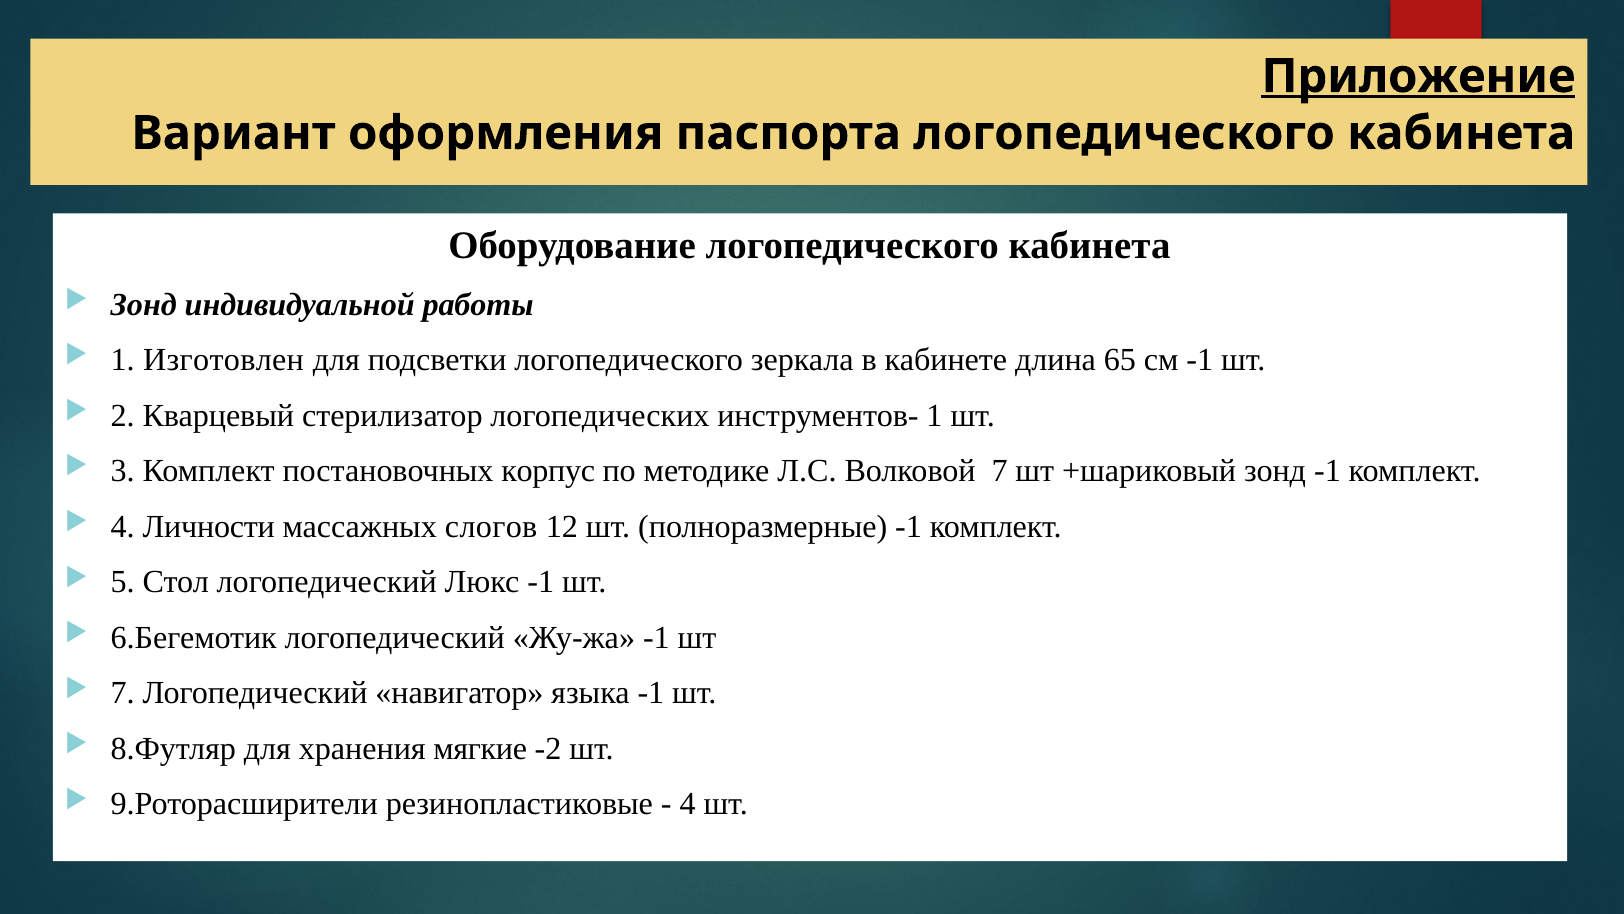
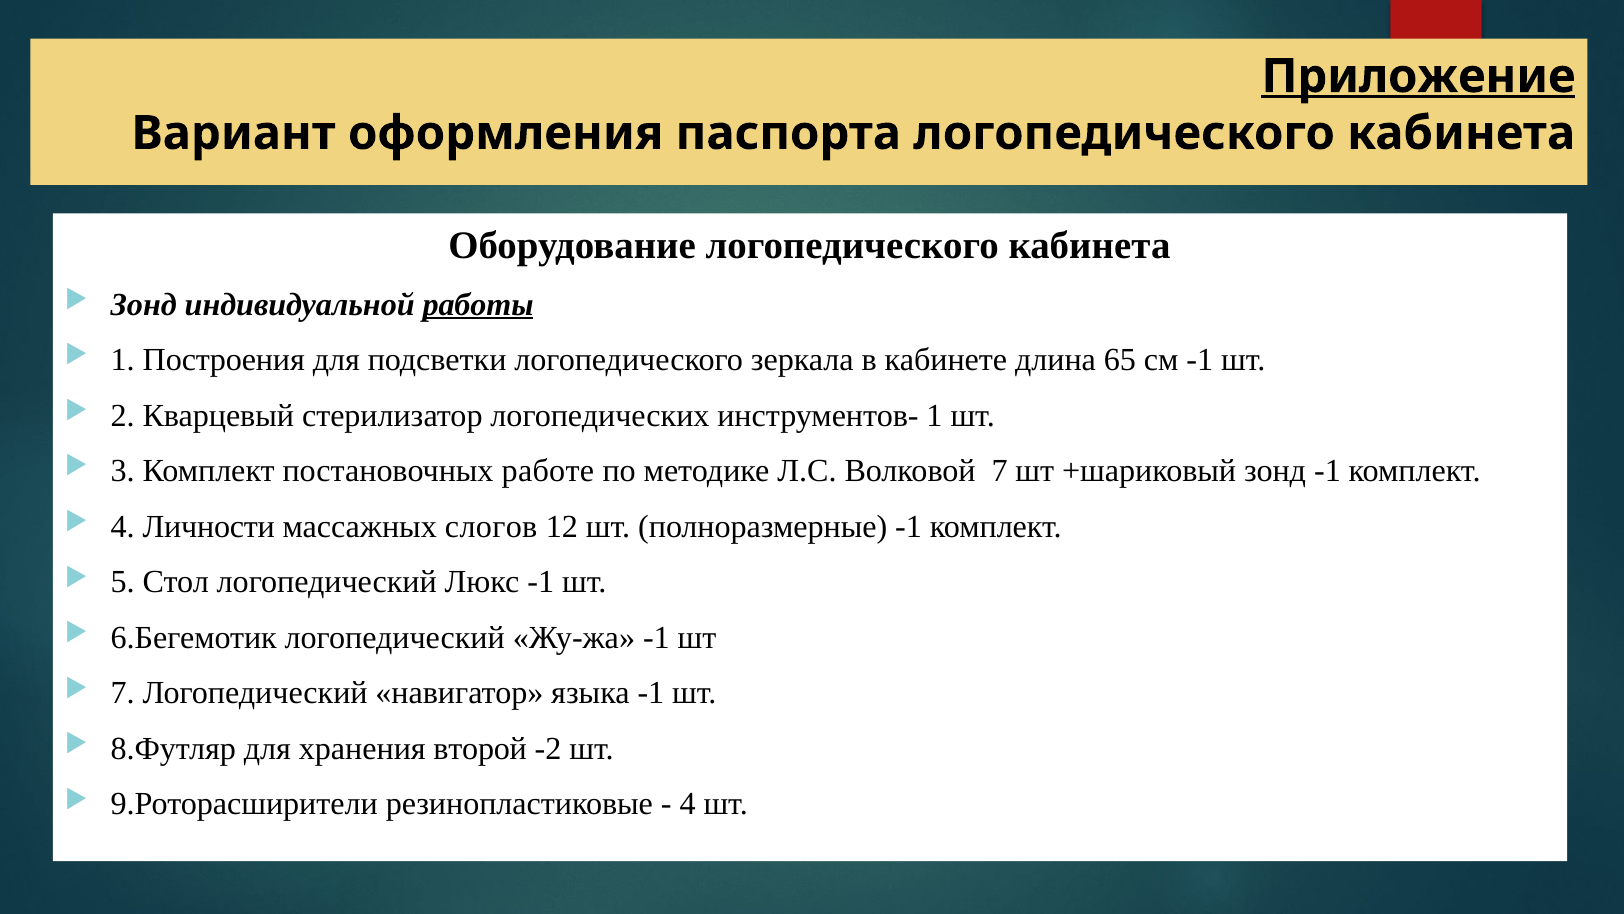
работы underline: none -> present (478, 304)
Изготовлен: Изготовлен -> Построения (224, 360)
корпус: корпус -> работе (548, 471)
мягкие: мягкие -> второй (480, 748)
